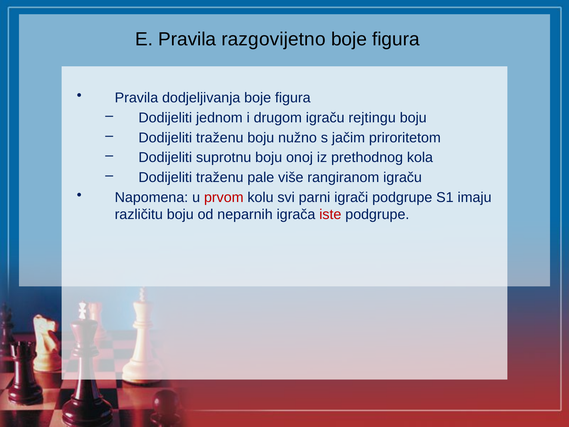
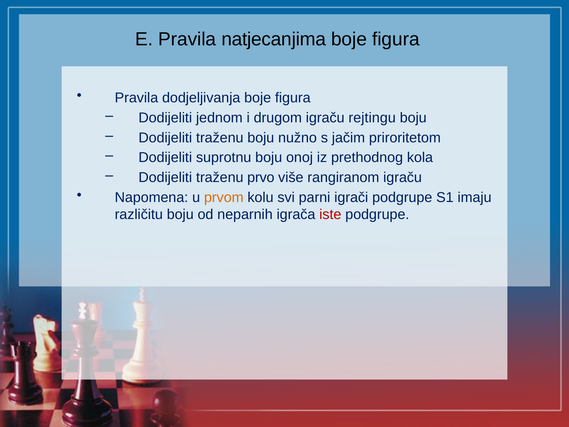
razgovijetno: razgovijetno -> natjecanjima (274, 39)
pale: pale -> prvo (261, 177)
prvom colour: red -> orange (224, 197)
